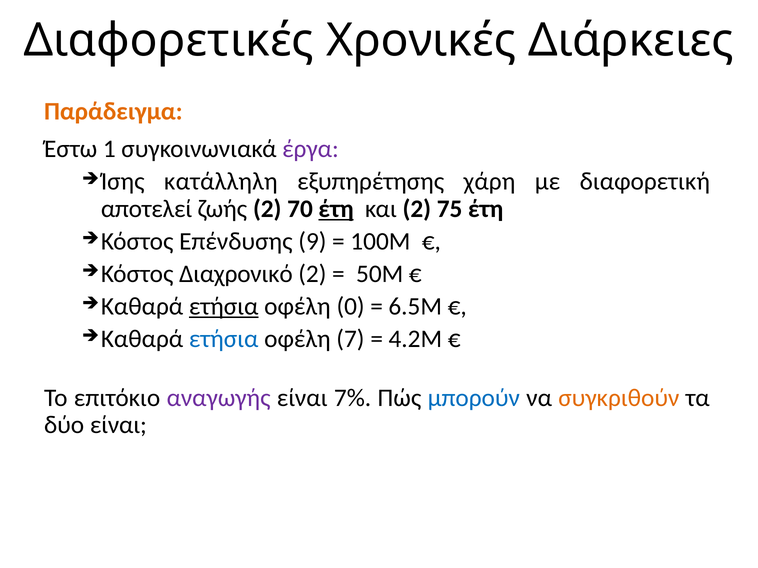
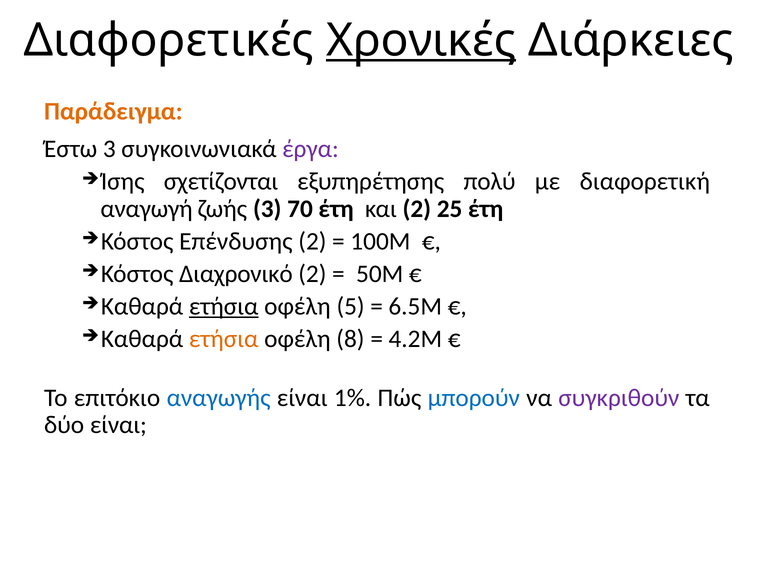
Χρονικές underline: none -> present (421, 40)
Έστω 1: 1 -> 3 (109, 149)
κατάλληλη: κατάλληλη -> σχετίζονται (221, 182)
χάρη: χάρη -> πολύ (490, 182)
αποτελεί: αποτελεί -> αναγωγή (147, 209)
ζωής 2: 2 -> 3 (267, 209)
έτη underline: present -> none (336, 209)
75: 75 -> 25 (450, 209)
Επένδυσης 9: 9 -> 2 (312, 242)
0: 0 -> 5 (351, 307)
ετήσια colour: blue -> orange (224, 339)
7: 7 -> 8 (350, 339)
αναγωγής colour: purple -> blue (219, 398)
7%: 7% -> 1% (353, 398)
συγκριθούν colour: orange -> purple (619, 398)
